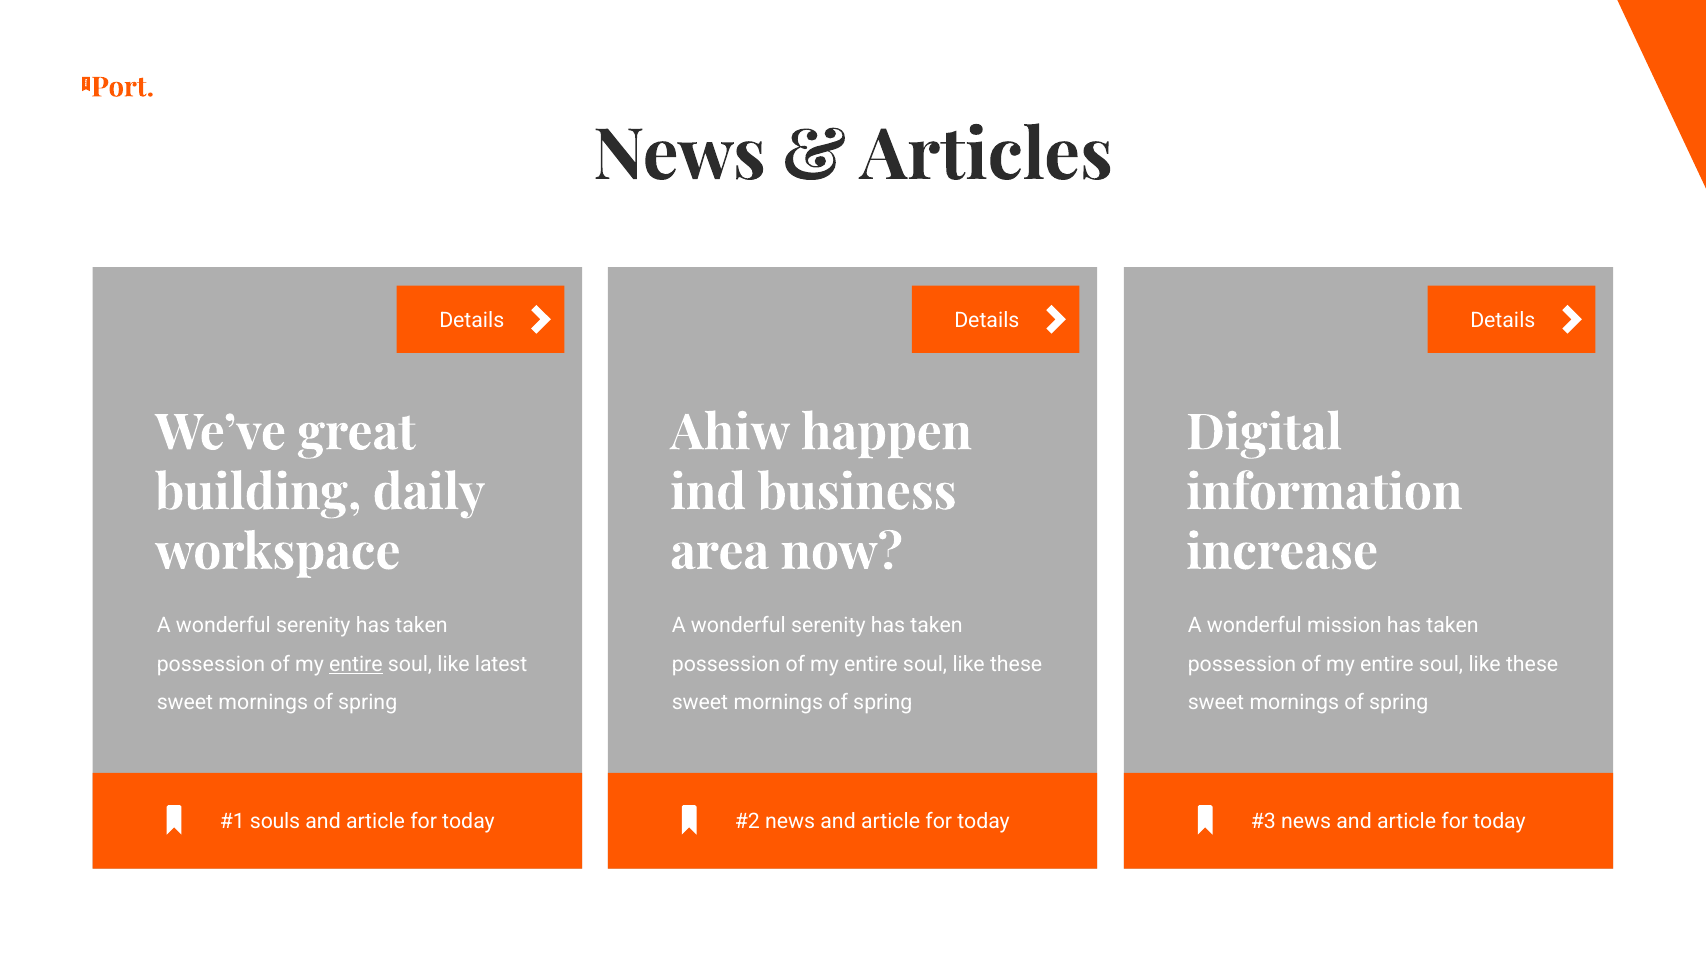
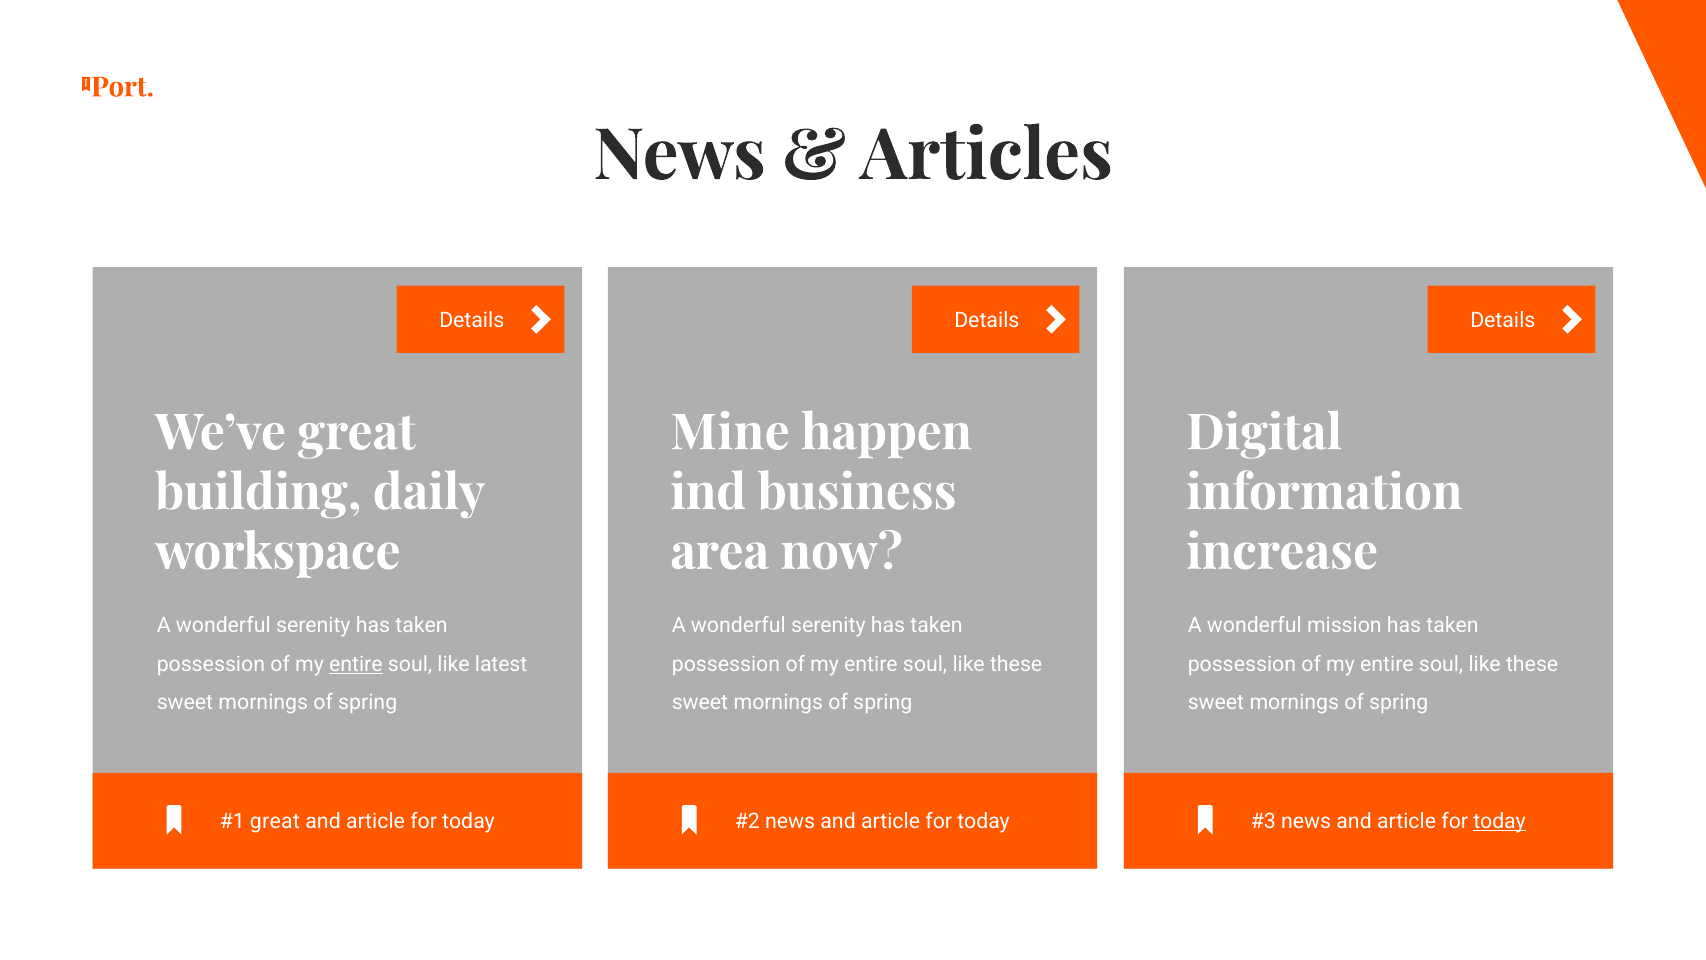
Ahiw: Ahiw -> Mine (730, 433)
souls: souls -> great (275, 821)
today underline: none -> present (1500, 821)
